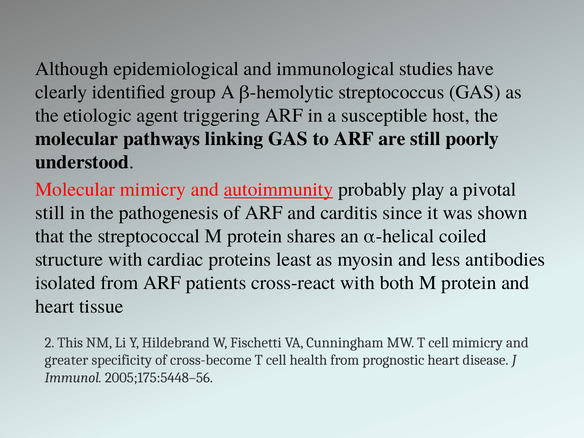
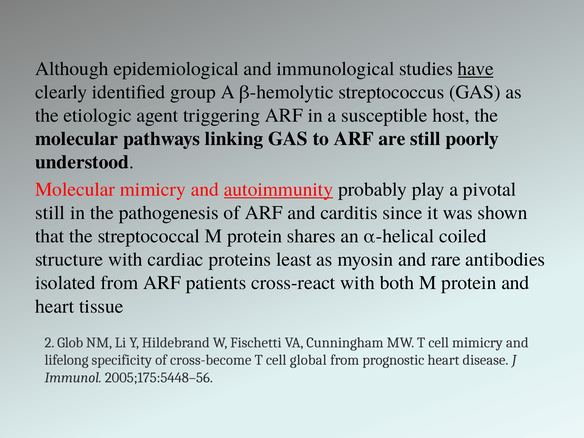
have underline: none -> present (476, 69)
less: less -> rare (446, 260)
This: This -> Glob (70, 343)
greater: greater -> lifelong (67, 360)
health: health -> global (308, 360)
